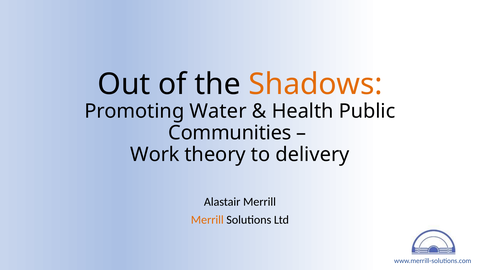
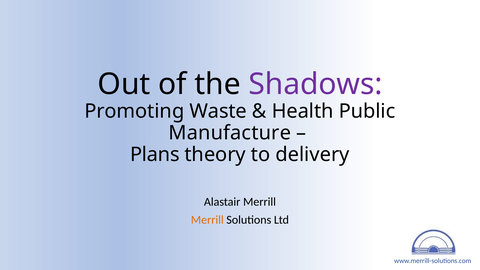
Shadows colour: orange -> purple (315, 84)
Water: Water -> Waste (218, 111)
Communities: Communities -> Manufacture (230, 133)
Work: Work -> Plans (155, 154)
